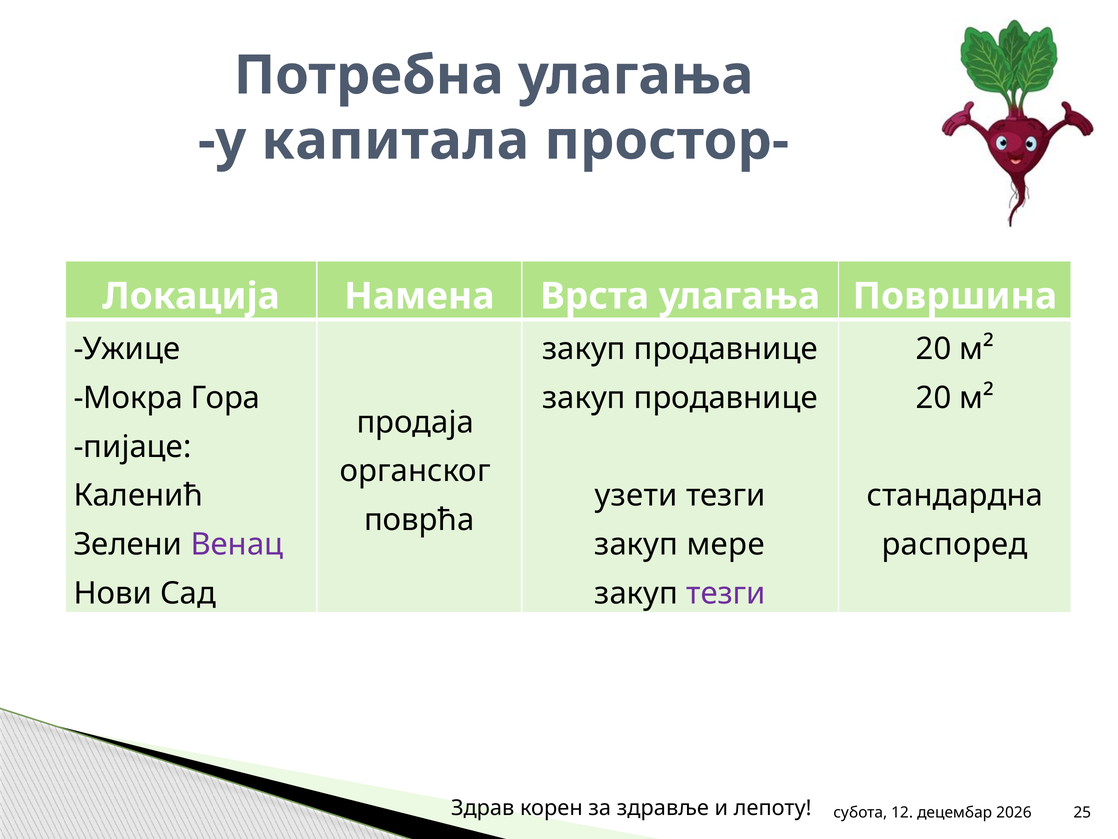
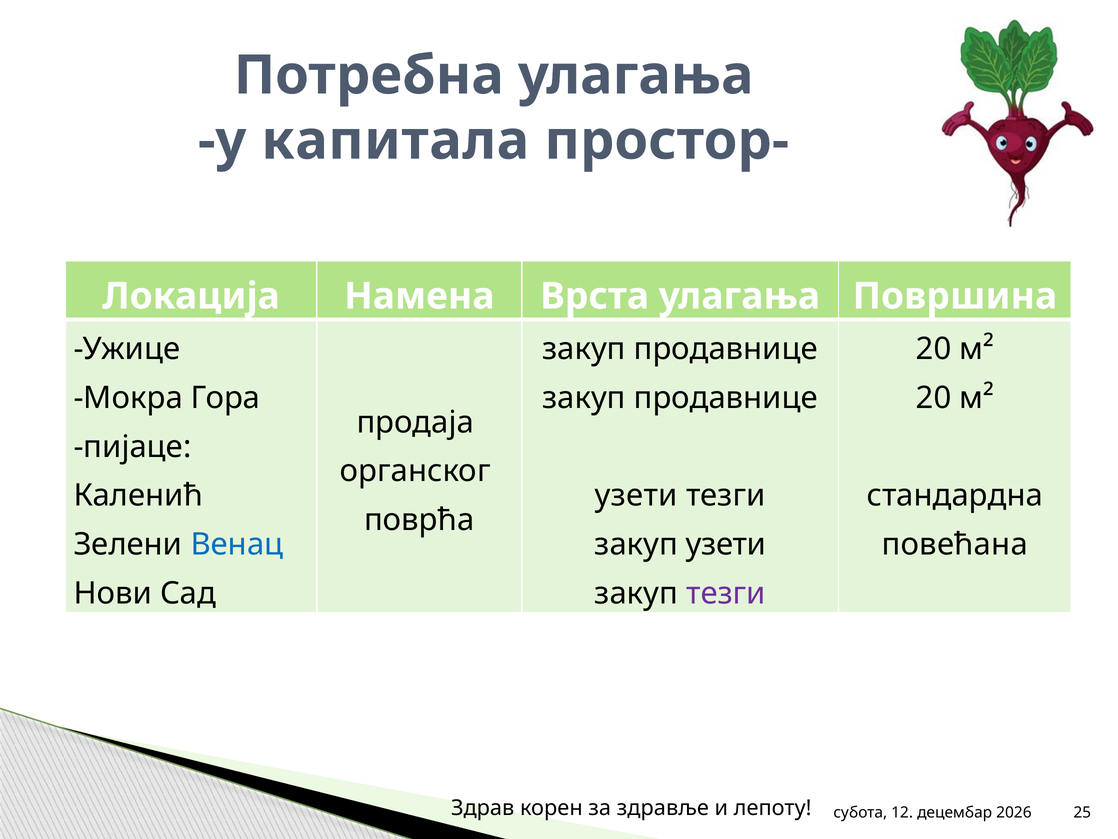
Венац colour: purple -> blue (237, 544)
закуп мере: мере -> узети (726, 544)
распоред: распоред -> повећана (955, 544)
